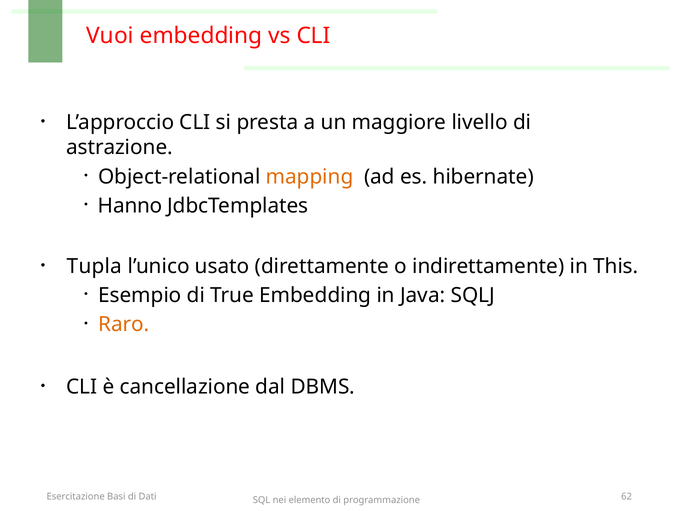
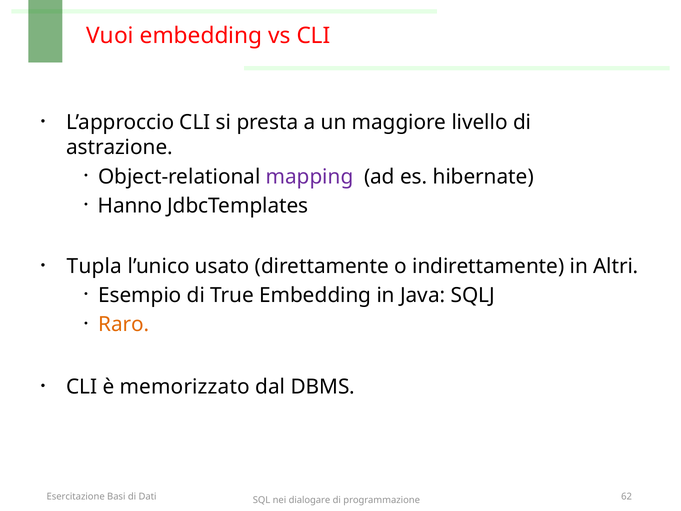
mapping colour: orange -> purple (310, 177)
This: This -> Altri (616, 266)
cancellazione: cancellazione -> memorizzato (185, 387)
elemento: elemento -> dialogare (309, 500)
